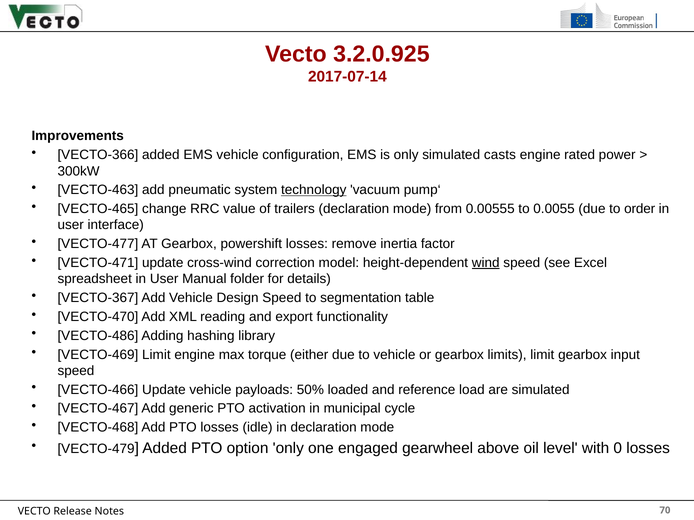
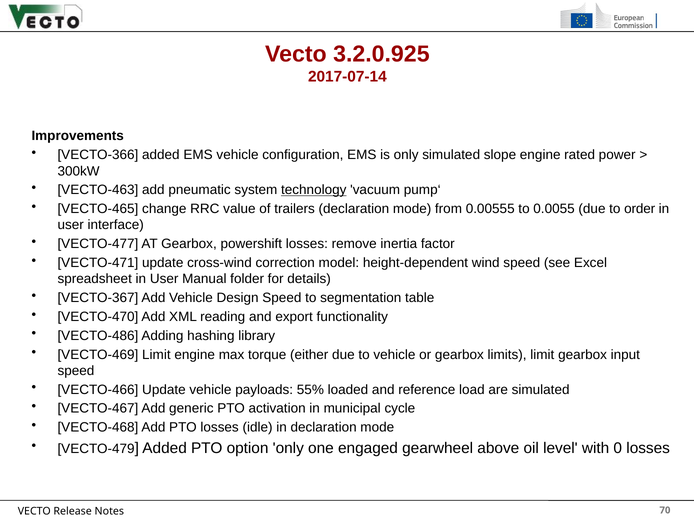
casts: casts -> slope (500, 155)
wind underline: present -> none (486, 263)
50%: 50% -> 55% (310, 390)
